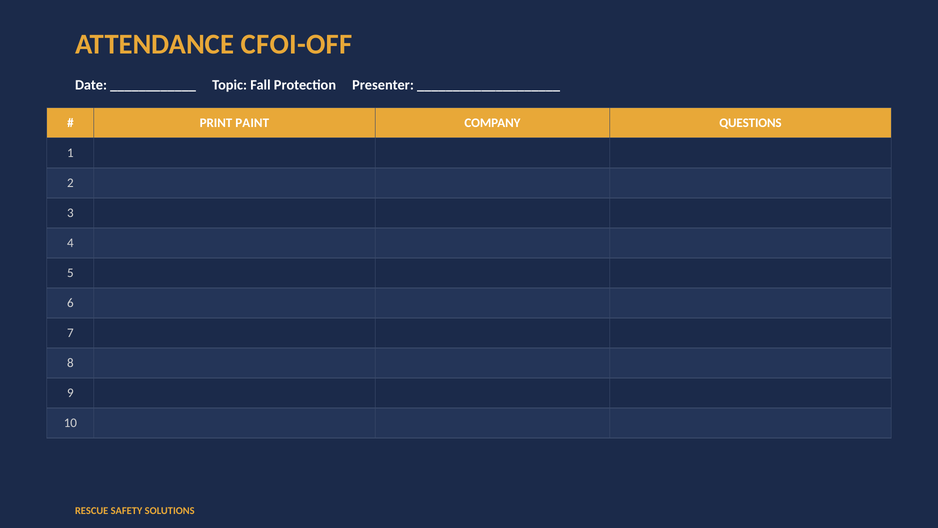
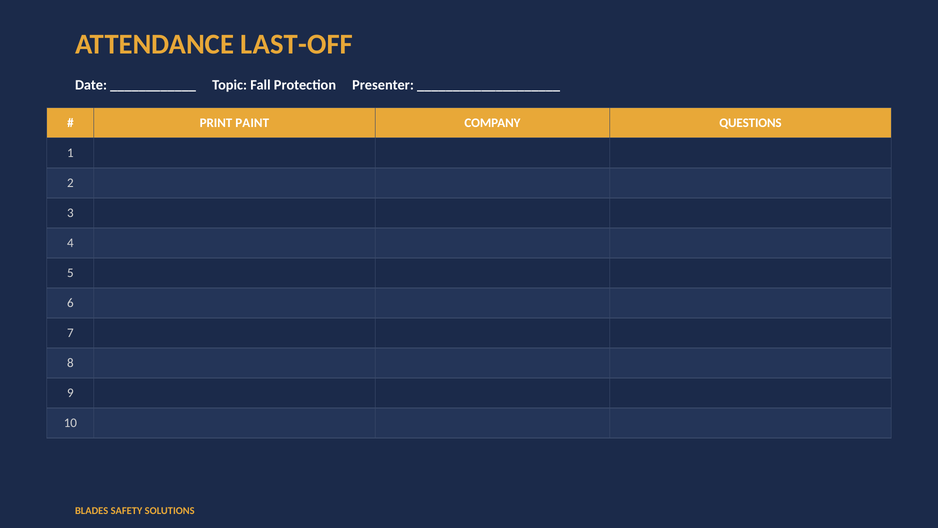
CFOI-OFF: CFOI-OFF -> LAST-OFF (297, 44)
RESCUE: RESCUE -> BLADES (92, 510)
